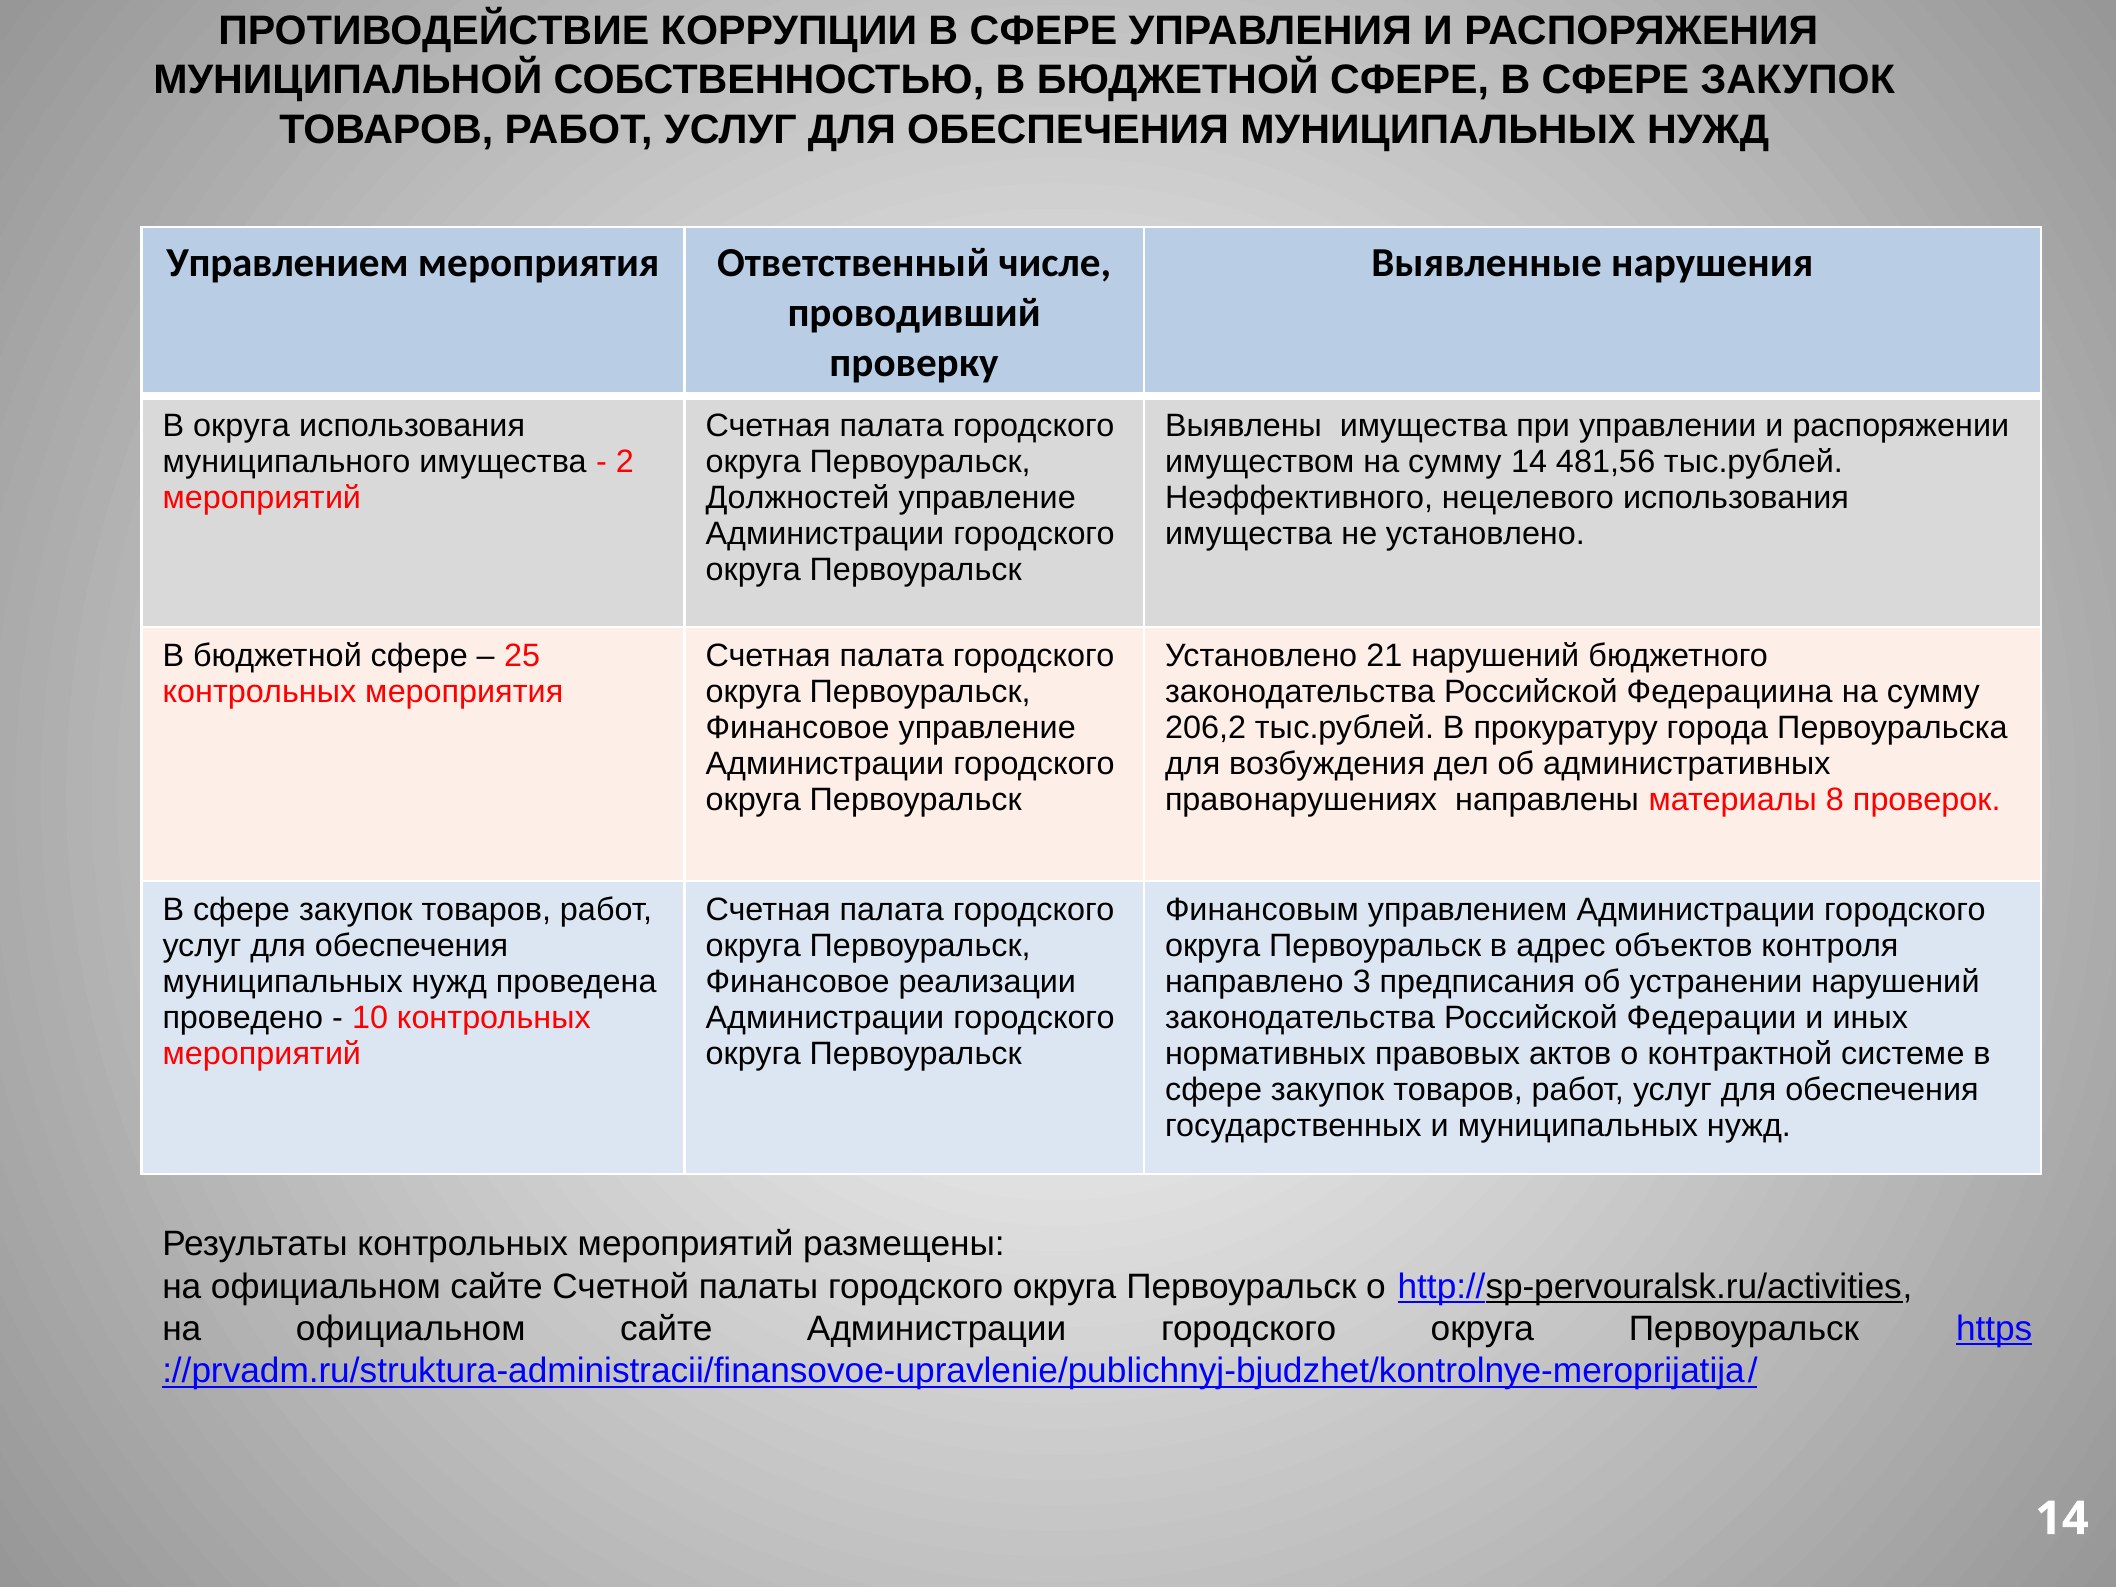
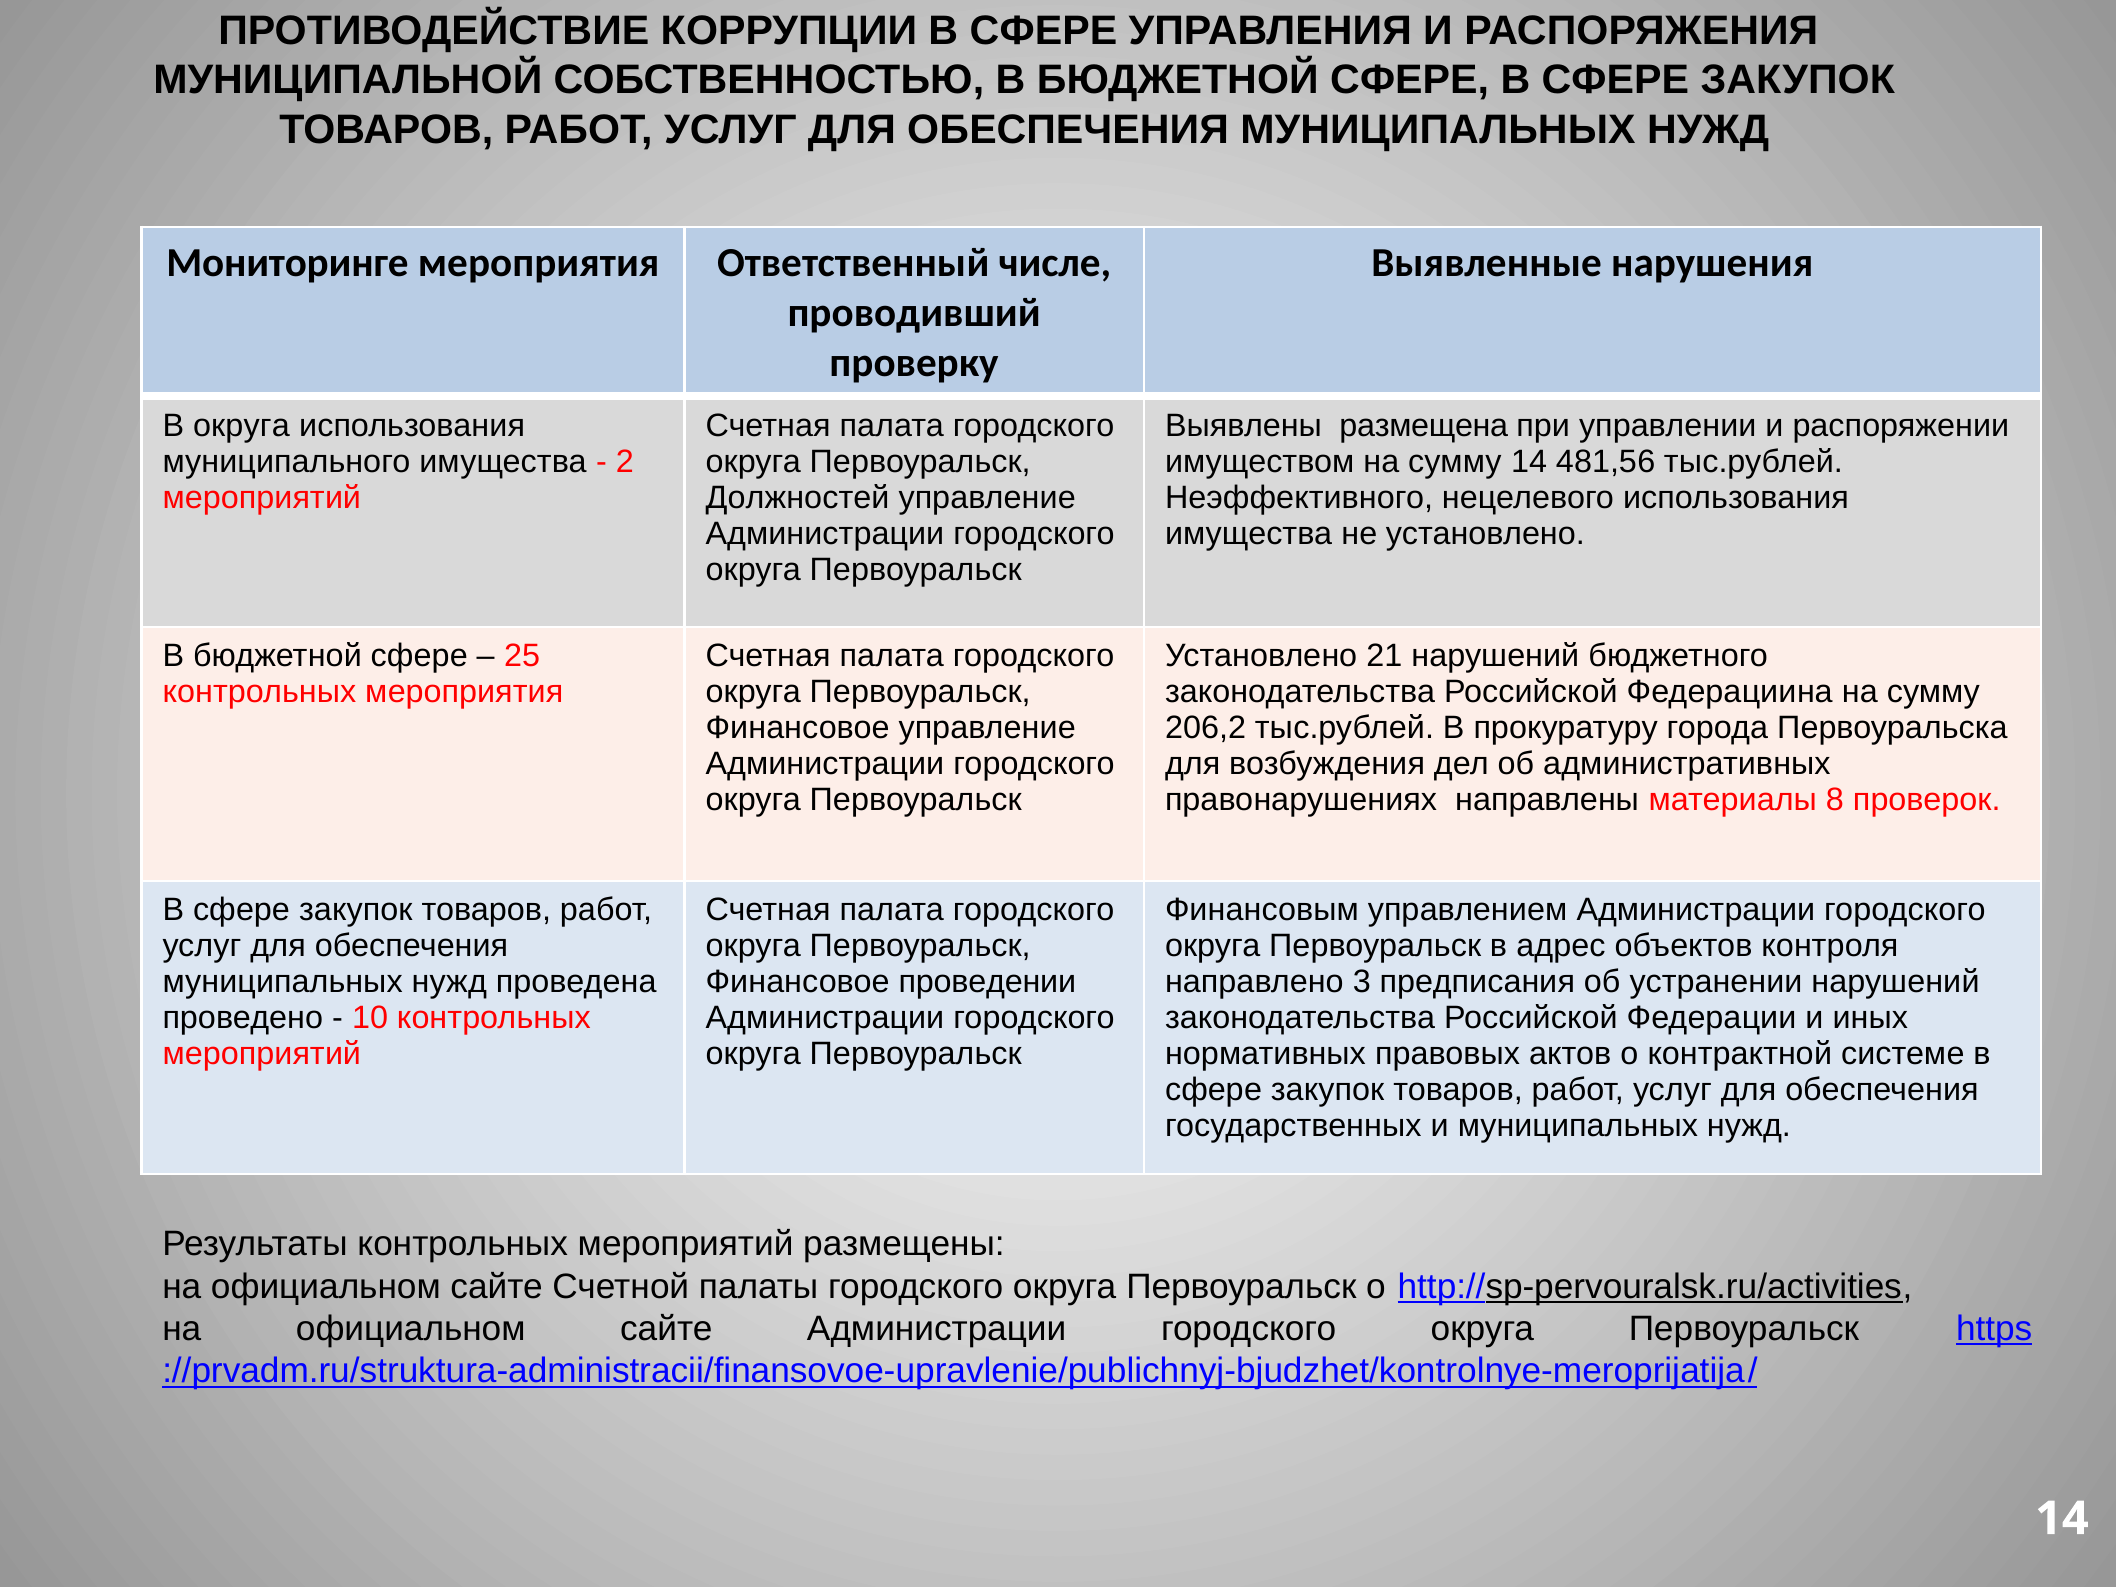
Управлением: Управлением -> Мониторинге (287, 263)
Выявлены имущества: имущества -> размещена (1424, 426)
реализации: реализации -> проведении (987, 982)
